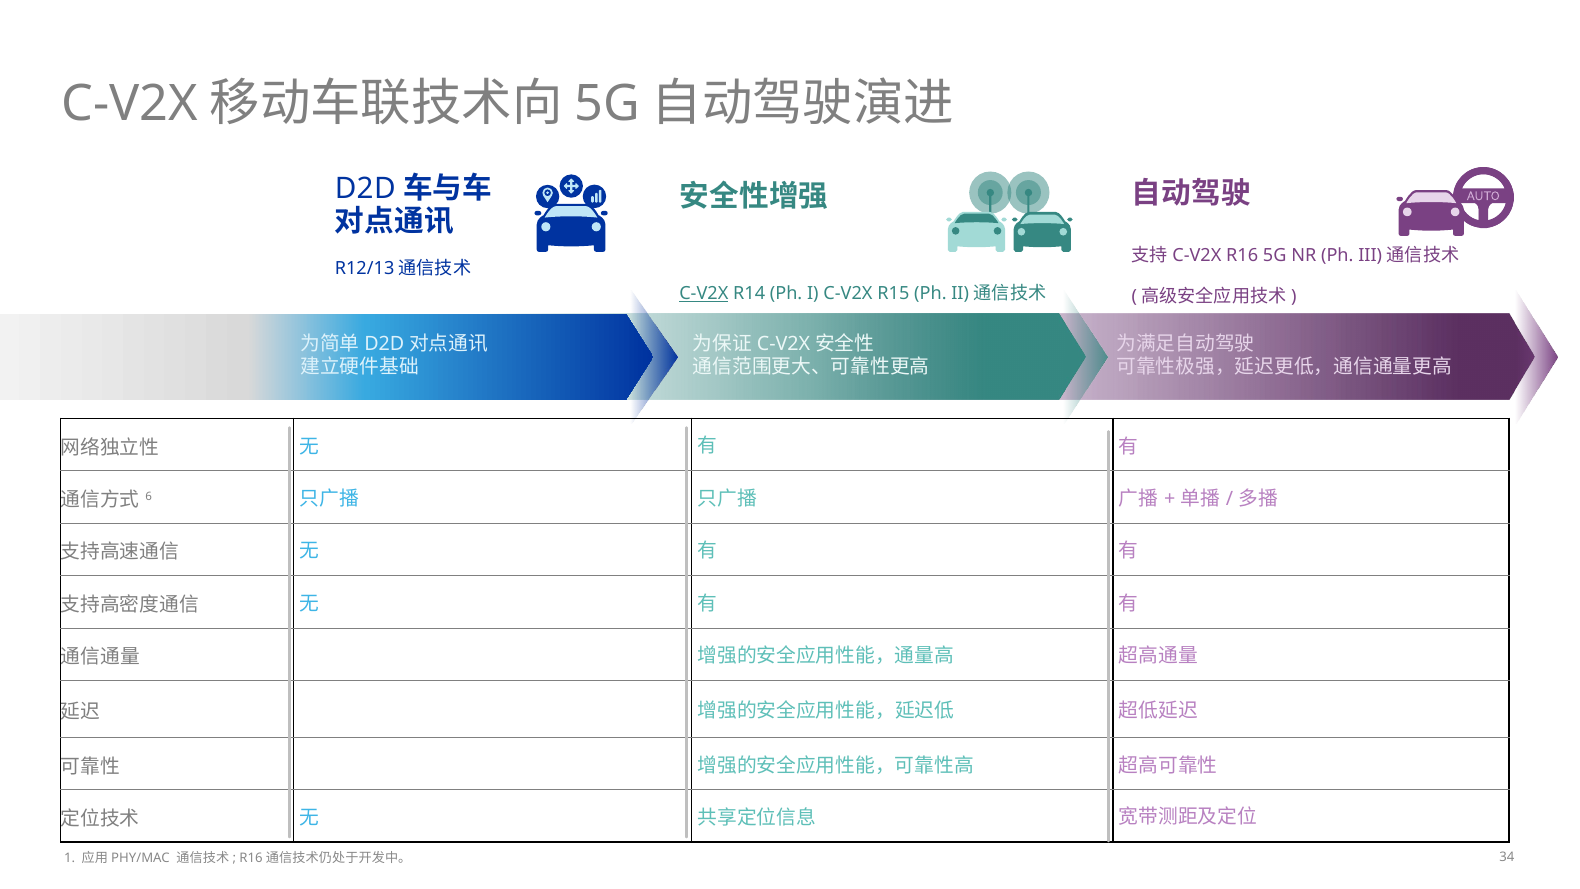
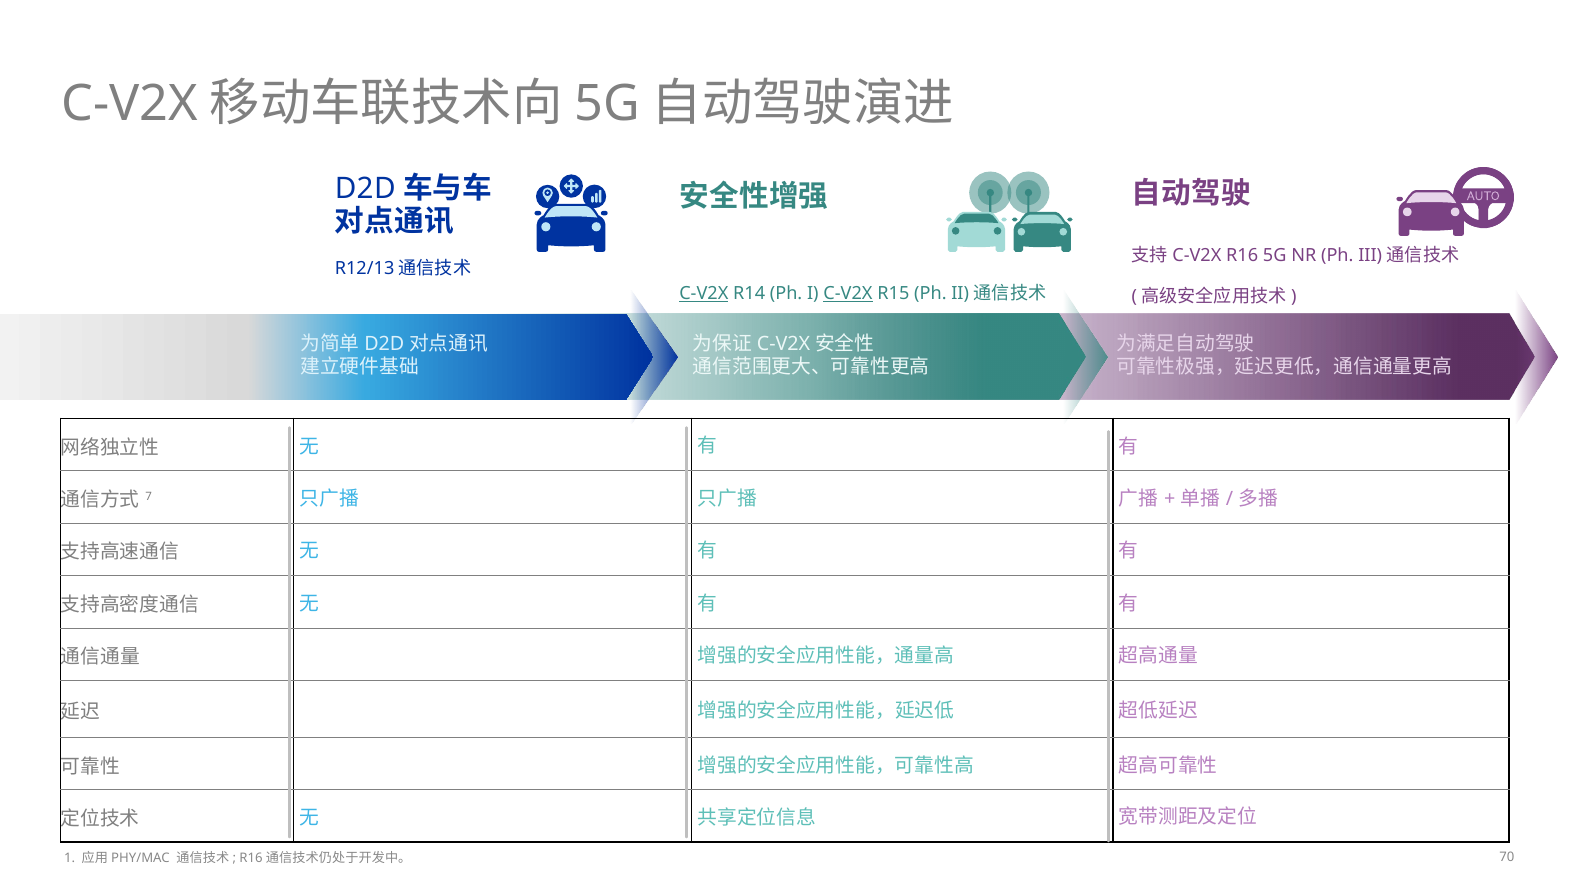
C-V2X underline: none -> present (848, 293)
6: 6 -> 7 (149, 497)
34: 34 -> 70 (1507, 857)
